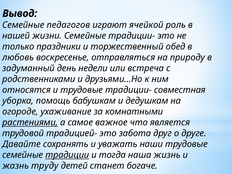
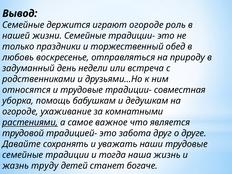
педагогов: педагогов -> держится (68, 25)
играют ячейкой: ячейкой -> огороде (146, 25)
традиции underline: present -> none (67, 155)
